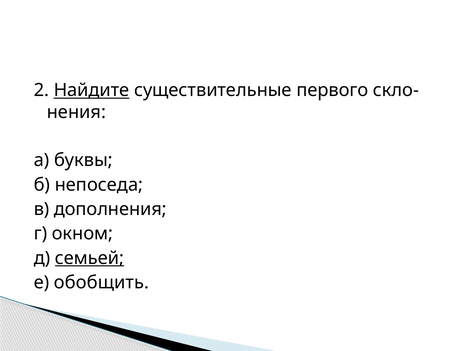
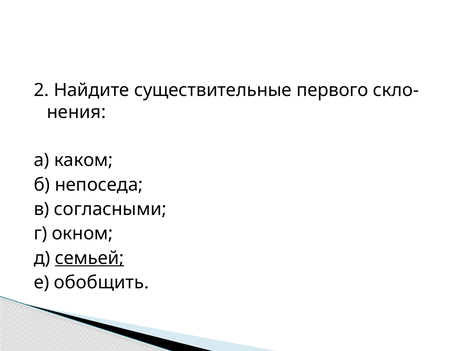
Найдите underline: present -> none (92, 91)
буквы: буквы -> каком (83, 161)
дополнения: дополнения -> согласными (110, 210)
